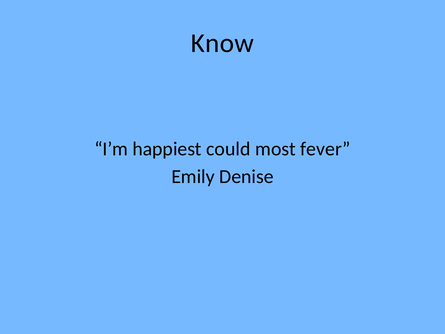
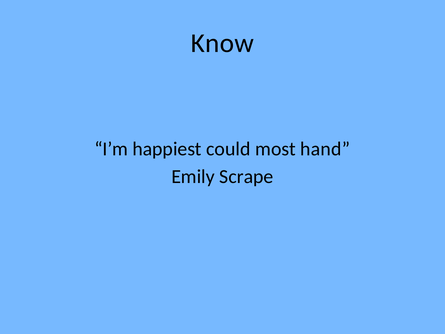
fever: fever -> hand (325, 149)
Denise: Denise -> Scrape (246, 176)
